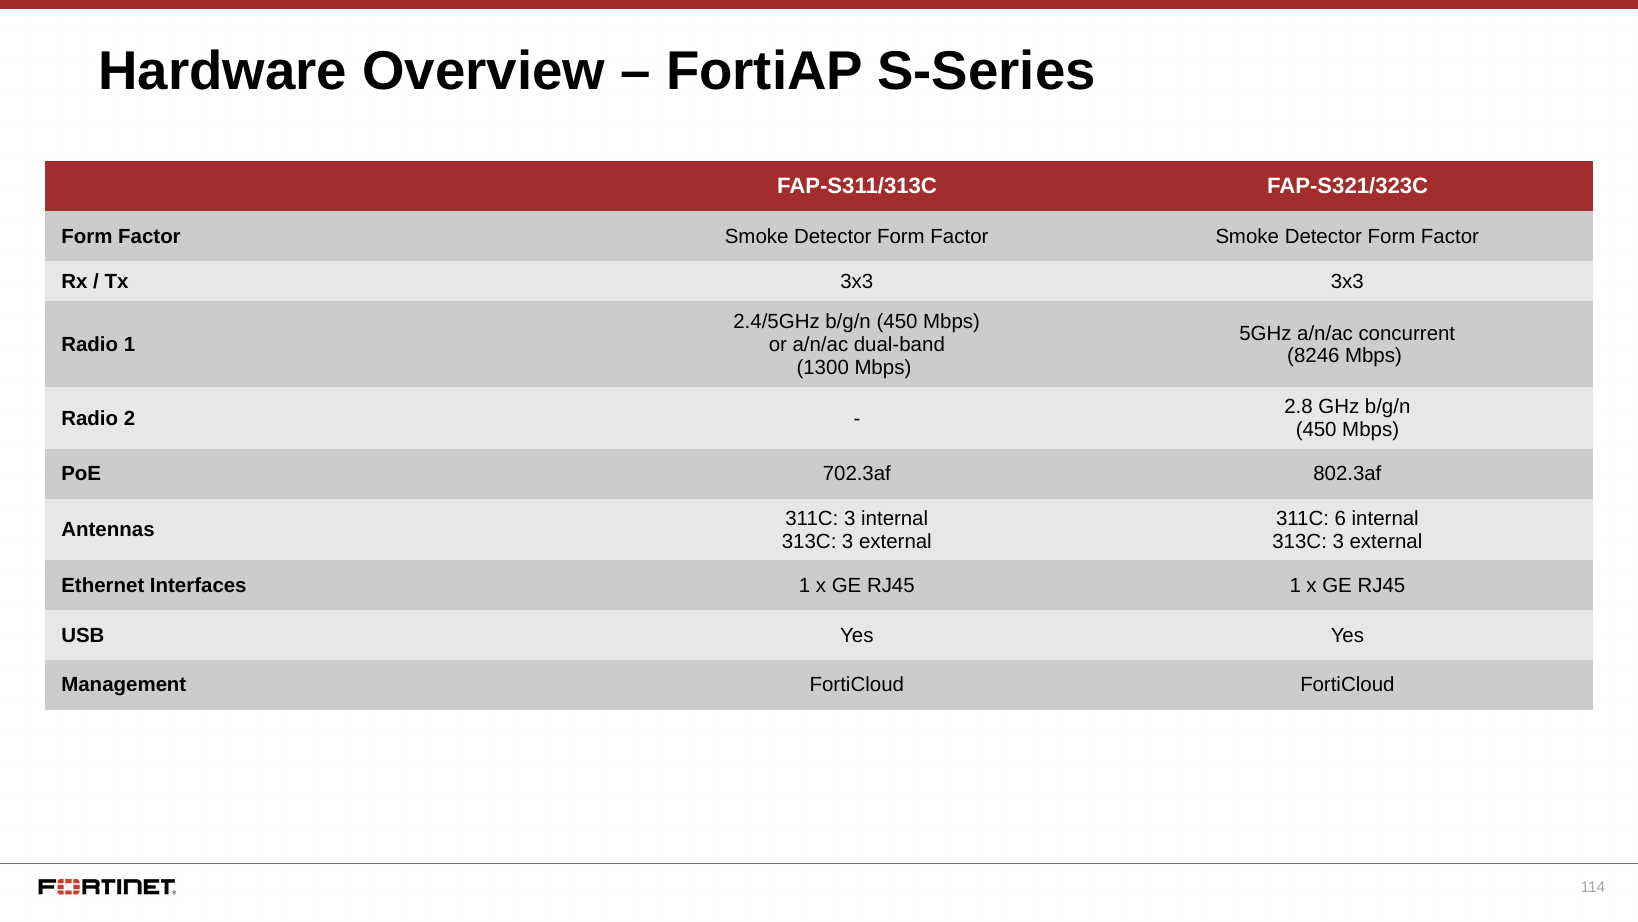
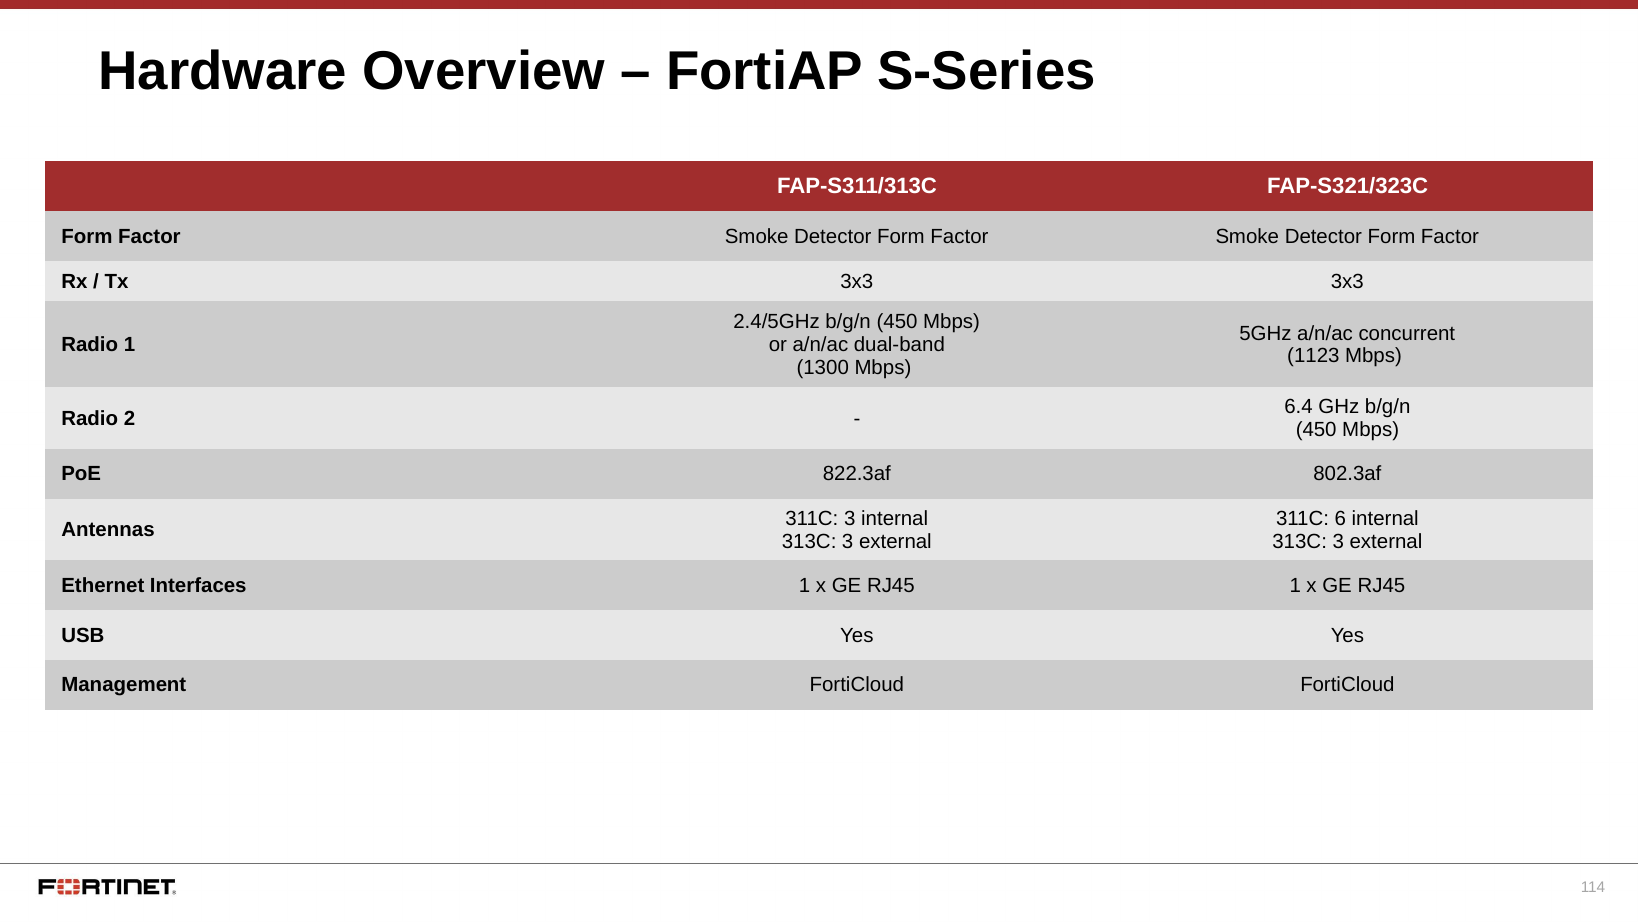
8246: 8246 -> 1123 (1313, 356)
2.8: 2.8 -> 6.4 (1299, 407)
702.3af: 702.3af -> 822.3af (857, 474)
